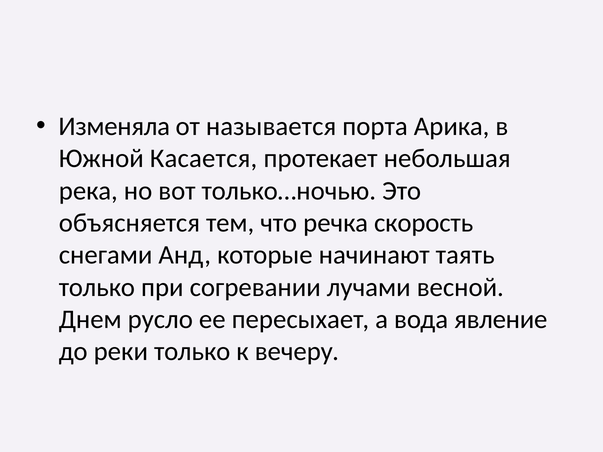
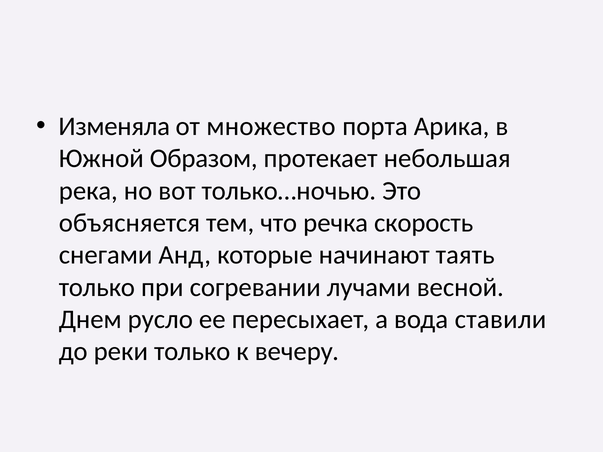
называется: называется -> множество (271, 126)
Касается: Касается -> Образом (204, 159)
явление: явление -> ставили (501, 320)
